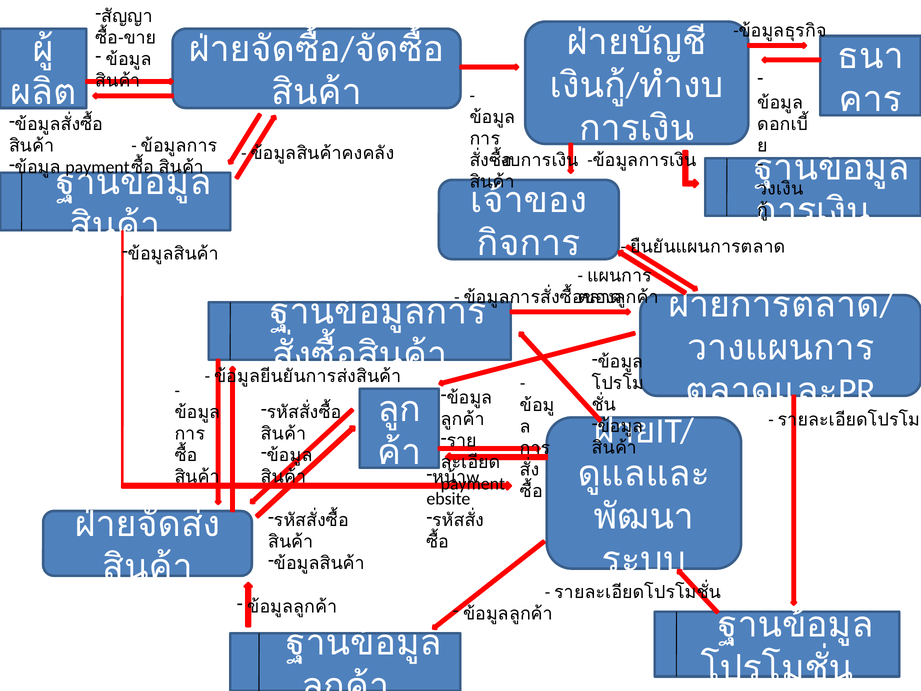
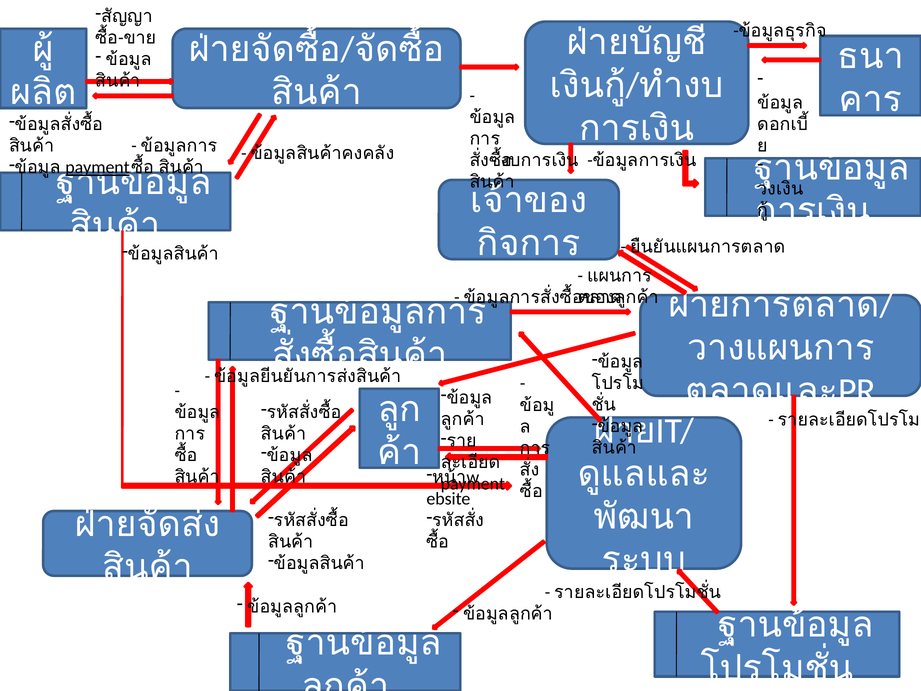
payment underline: none -> present (98, 167)
